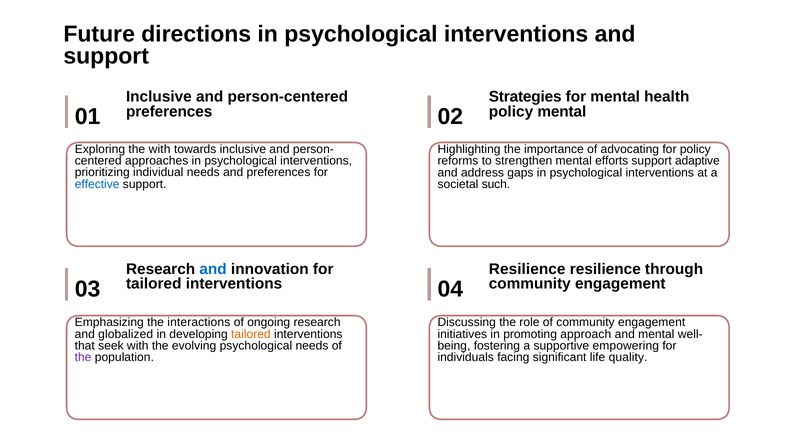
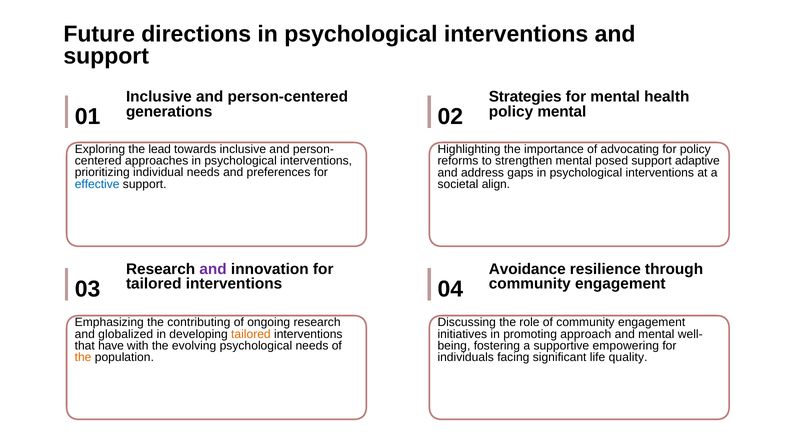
preferences: preferences -> generations (169, 112)
the with: with -> lead (160, 149)
efforts: efforts -> posed (612, 161)
such: such -> align (496, 184)
and colour: blue -> purple (213, 269)
Resilience: Resilience -> Avoidance (527, 269)
interactions: interactions -> contributing (199, 322)
seek: seek -> have (111, 346)
the colour: purple -> orange (83, 357)
